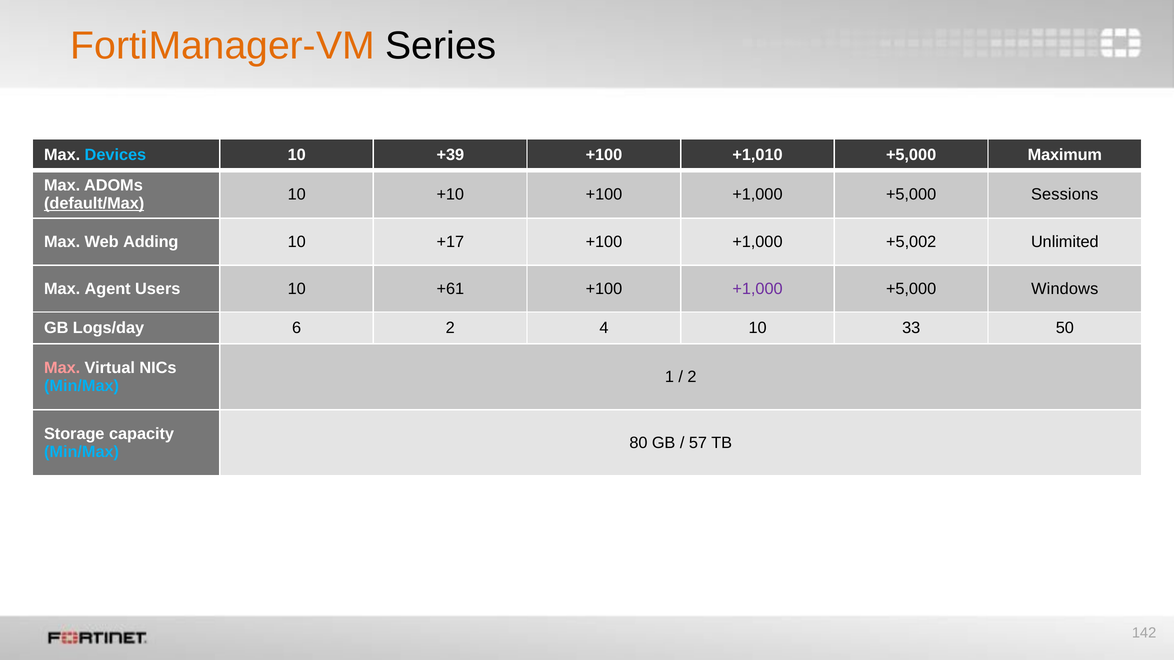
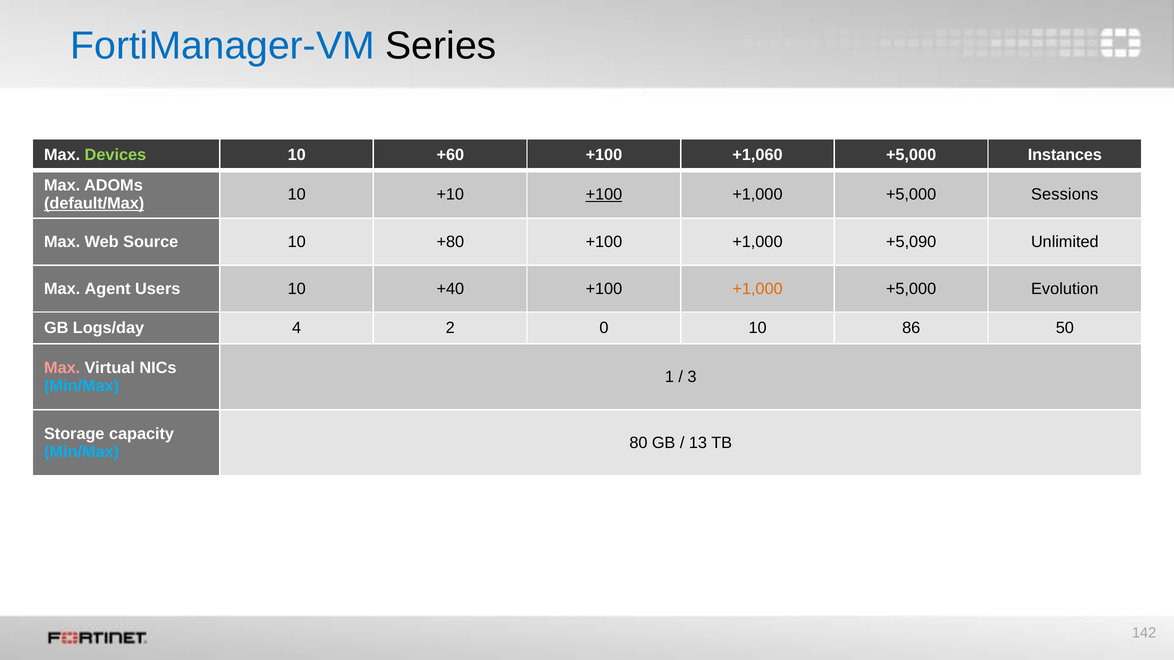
FortiManager-VM colour: orange -> blue (223, 46)
Devices colour: light blue -> light green (115, 155)
+39: +39 -> +60 (450, 155)
+1,010: +1,010 -> +1,060 (758, 155)
Maximum: Maximum -> Instances (1065, 155)
+100 underline: none -> present (604, 195)
Adding: Adding -> Source (151, 242)
+17: +17 -> +80 (450, 242)
+5,002: +5,002 -> +5,090 (911, 242)
+61: +61 -> +40 (450, 289)
+1,000 colour: purple -> orange (758, 289)
Windows: Windows -> Evolution (1065, 289)
6: 6 -> 4 (297, 328)
4: 4 -> 0 (604, 328)
33: 33 -> 86 (911, 328)
2: 2 -> 3 (692, 377)
57: 57 -> 13 (698, 443)
